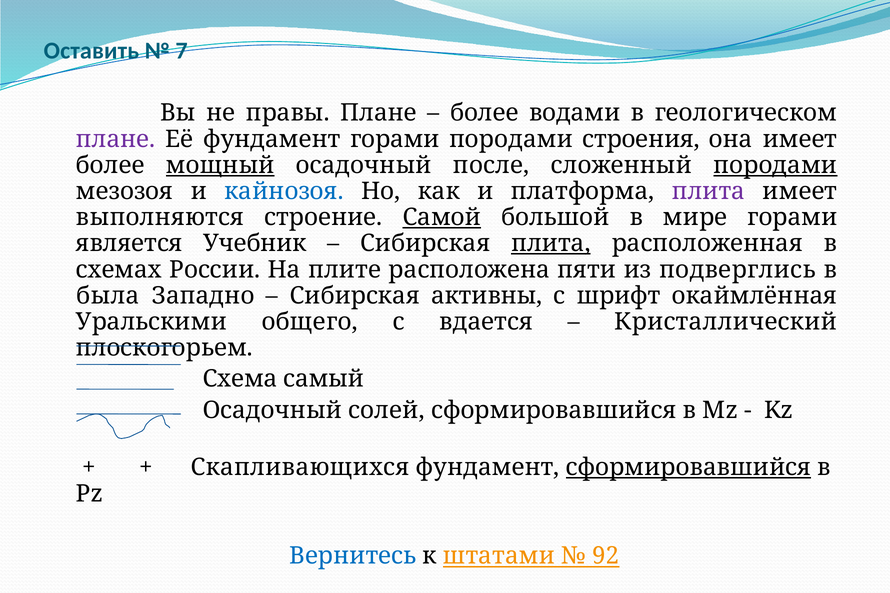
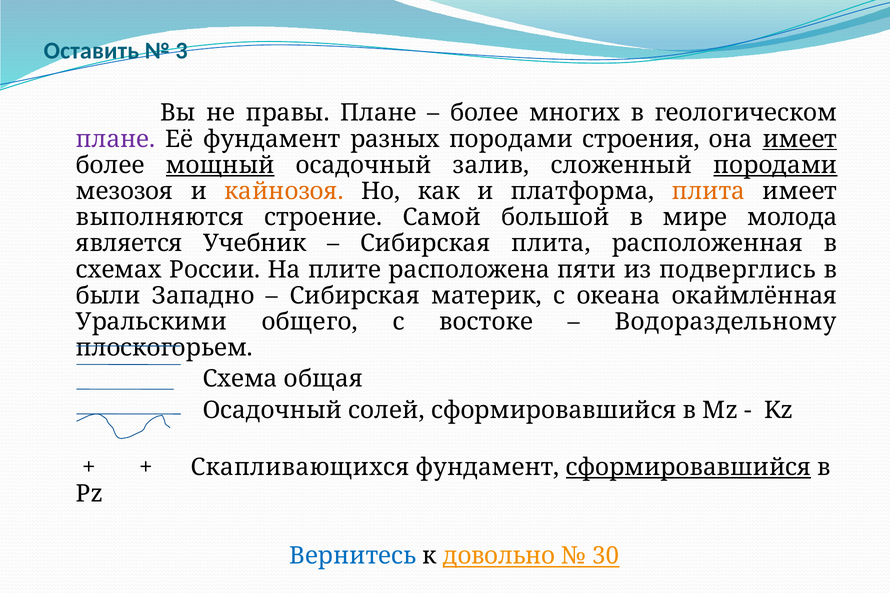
7: 7 -> 3 (182, 51)
водами: водами -> многих (575, 113)
фундамент горами: горами -> разных (395, 139)
имеет underline: none -> present (800, 139)
после: после -> залив (491, 165)
кайнозоя colour: blue -> orange (284, 191)
плита colour: purple -> orange (708, 191)
Самой underline: present -> none (442, 217)
мире горами: горами -> молода (792, 217)
плита underline: present -> none (551, 243)
была: была -> были (108, 295)
активны: активны -> материк (487, 295)
шрифт: шрифт -> океана (619, 295)
вдается: вдается -> востоке (486, 322)
Кристаллический: Кристаллический -> Водораздельному (726, 322)
самый: самый -> общая (324, 379)
штатами: штатами -> довольно (499, 556)
92: 92 -> 30 (606, 556)
